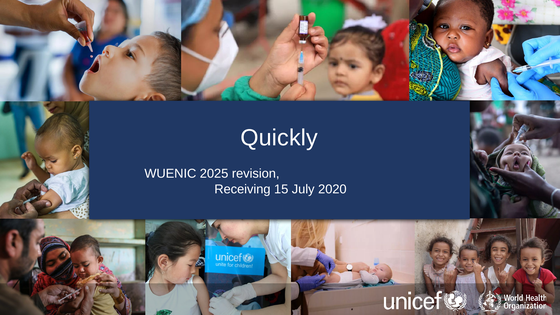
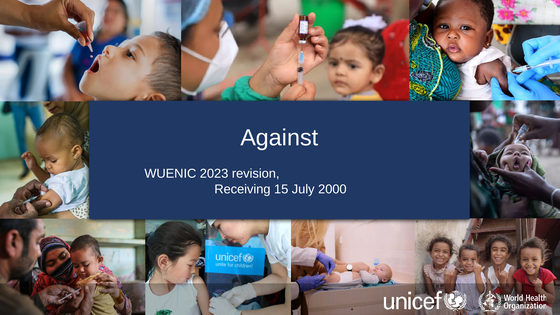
Quickly: Quickly -> Against (279, 138)
2025: 2025 -> 2023 (214, 174)
2020: 2020 -> 2000 (332, 189)
